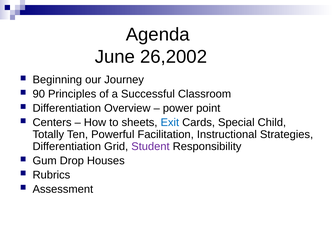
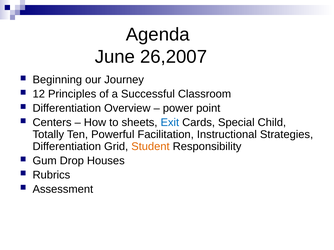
26,2002: 26,2002 -> 26,2007 (174, 57)
90: 90 -> 12 (39, 94)
Student colour: purple -> orange (150, 147)
